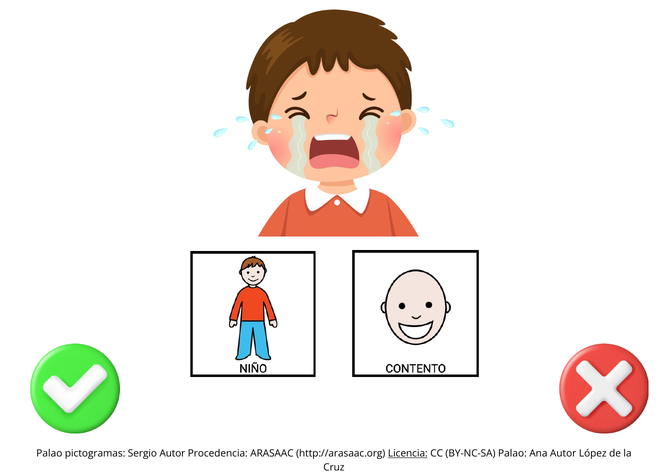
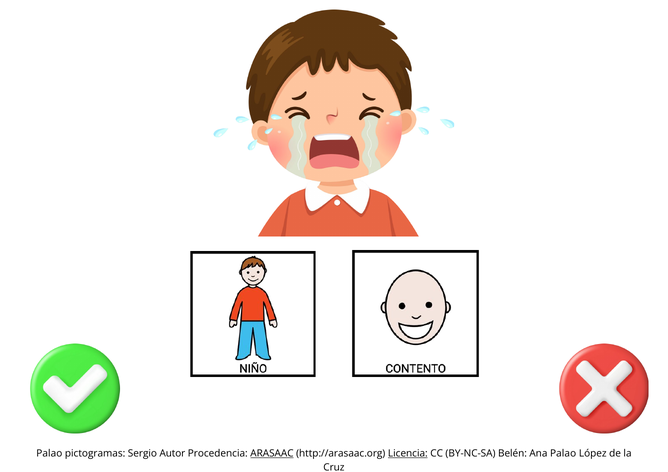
ARASAAC underline: none -> present (272, 454)
BY-NC-SA Palao: Palao -> Belén (513, 454)
Ana Autor: Autor -> Palao (563, 454)
